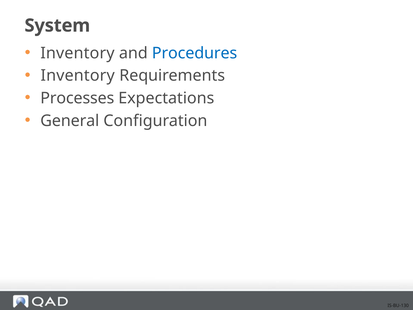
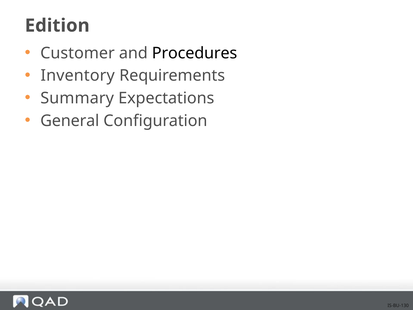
System: System -> Edition (57, 26)
Inventory: Inventory -> Customer (78, 53)
Procedures colour: blue -> black (195, 53)
Processes: Processes -> Summary (77, 98)
